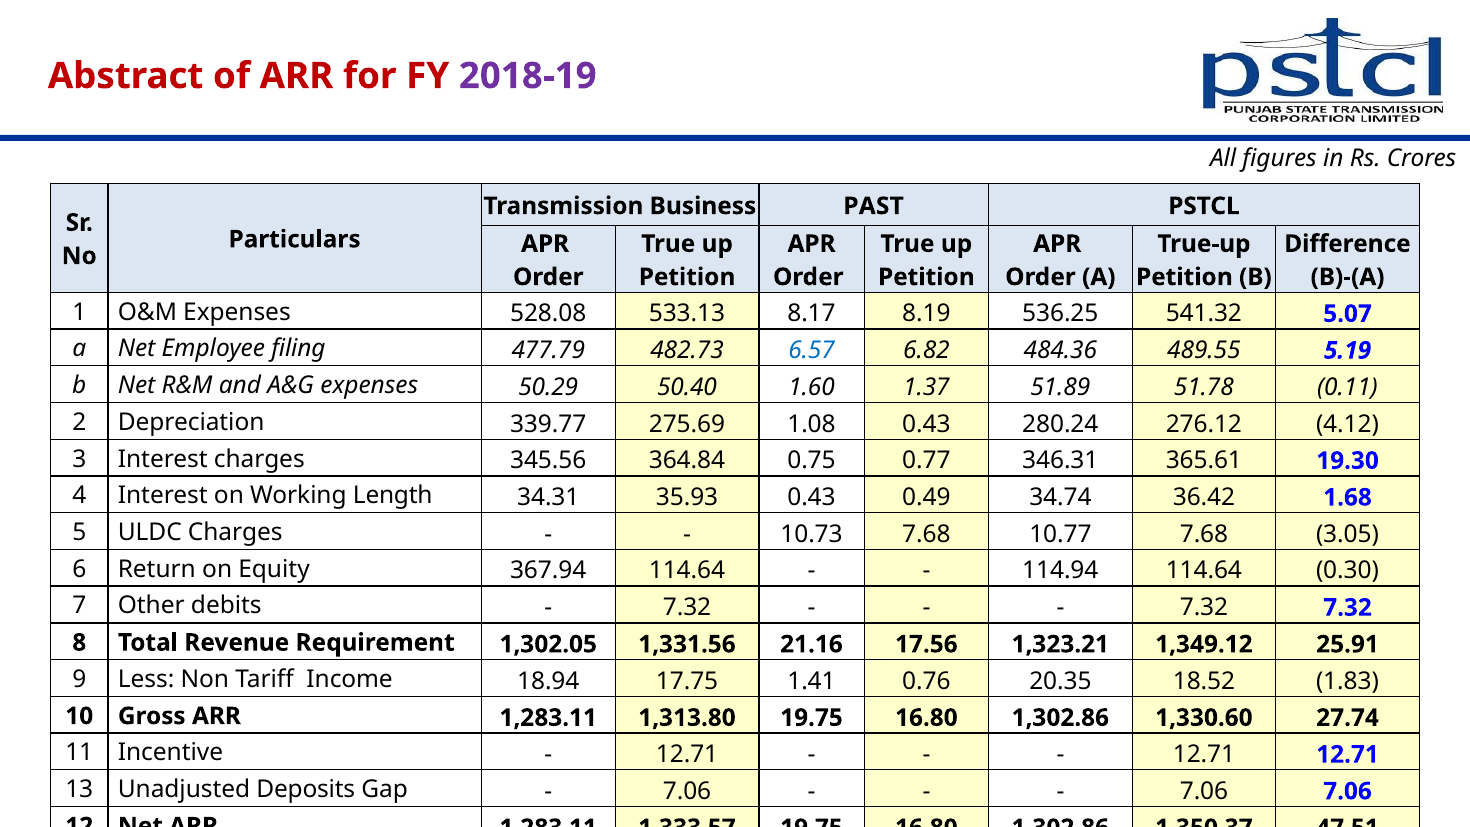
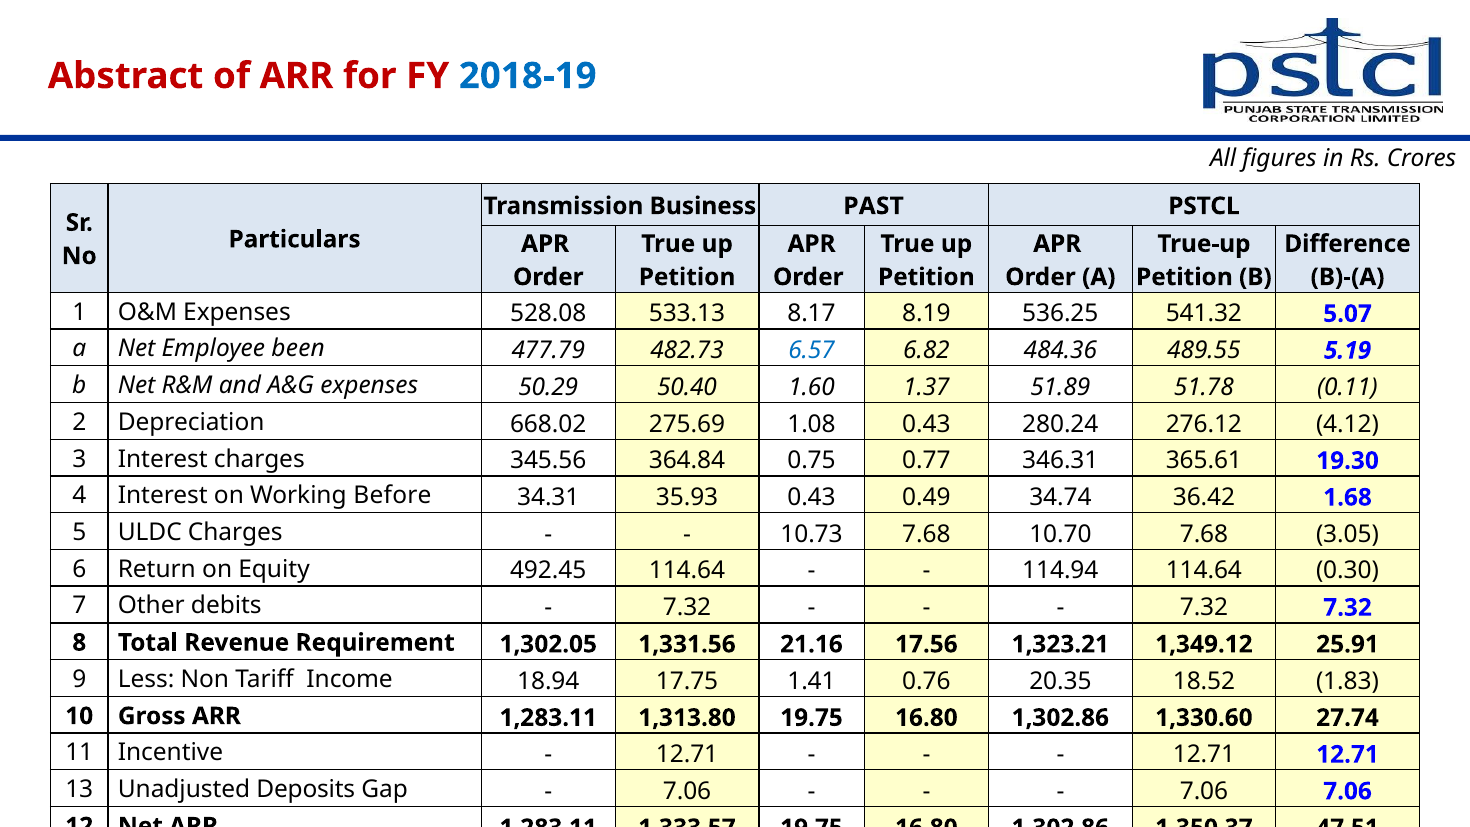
2018-19 colour: purple -> blue (528, 76)
filing: filing -> been (298, 349)
339.77: 339.77 -> 668.02 (548, 424)
Length: Length -> Before (392, 496)
10.77: 10.77 -> 10.70 (1060, 534)
367.94: 367.94 -> 492.45 (548, 571)
